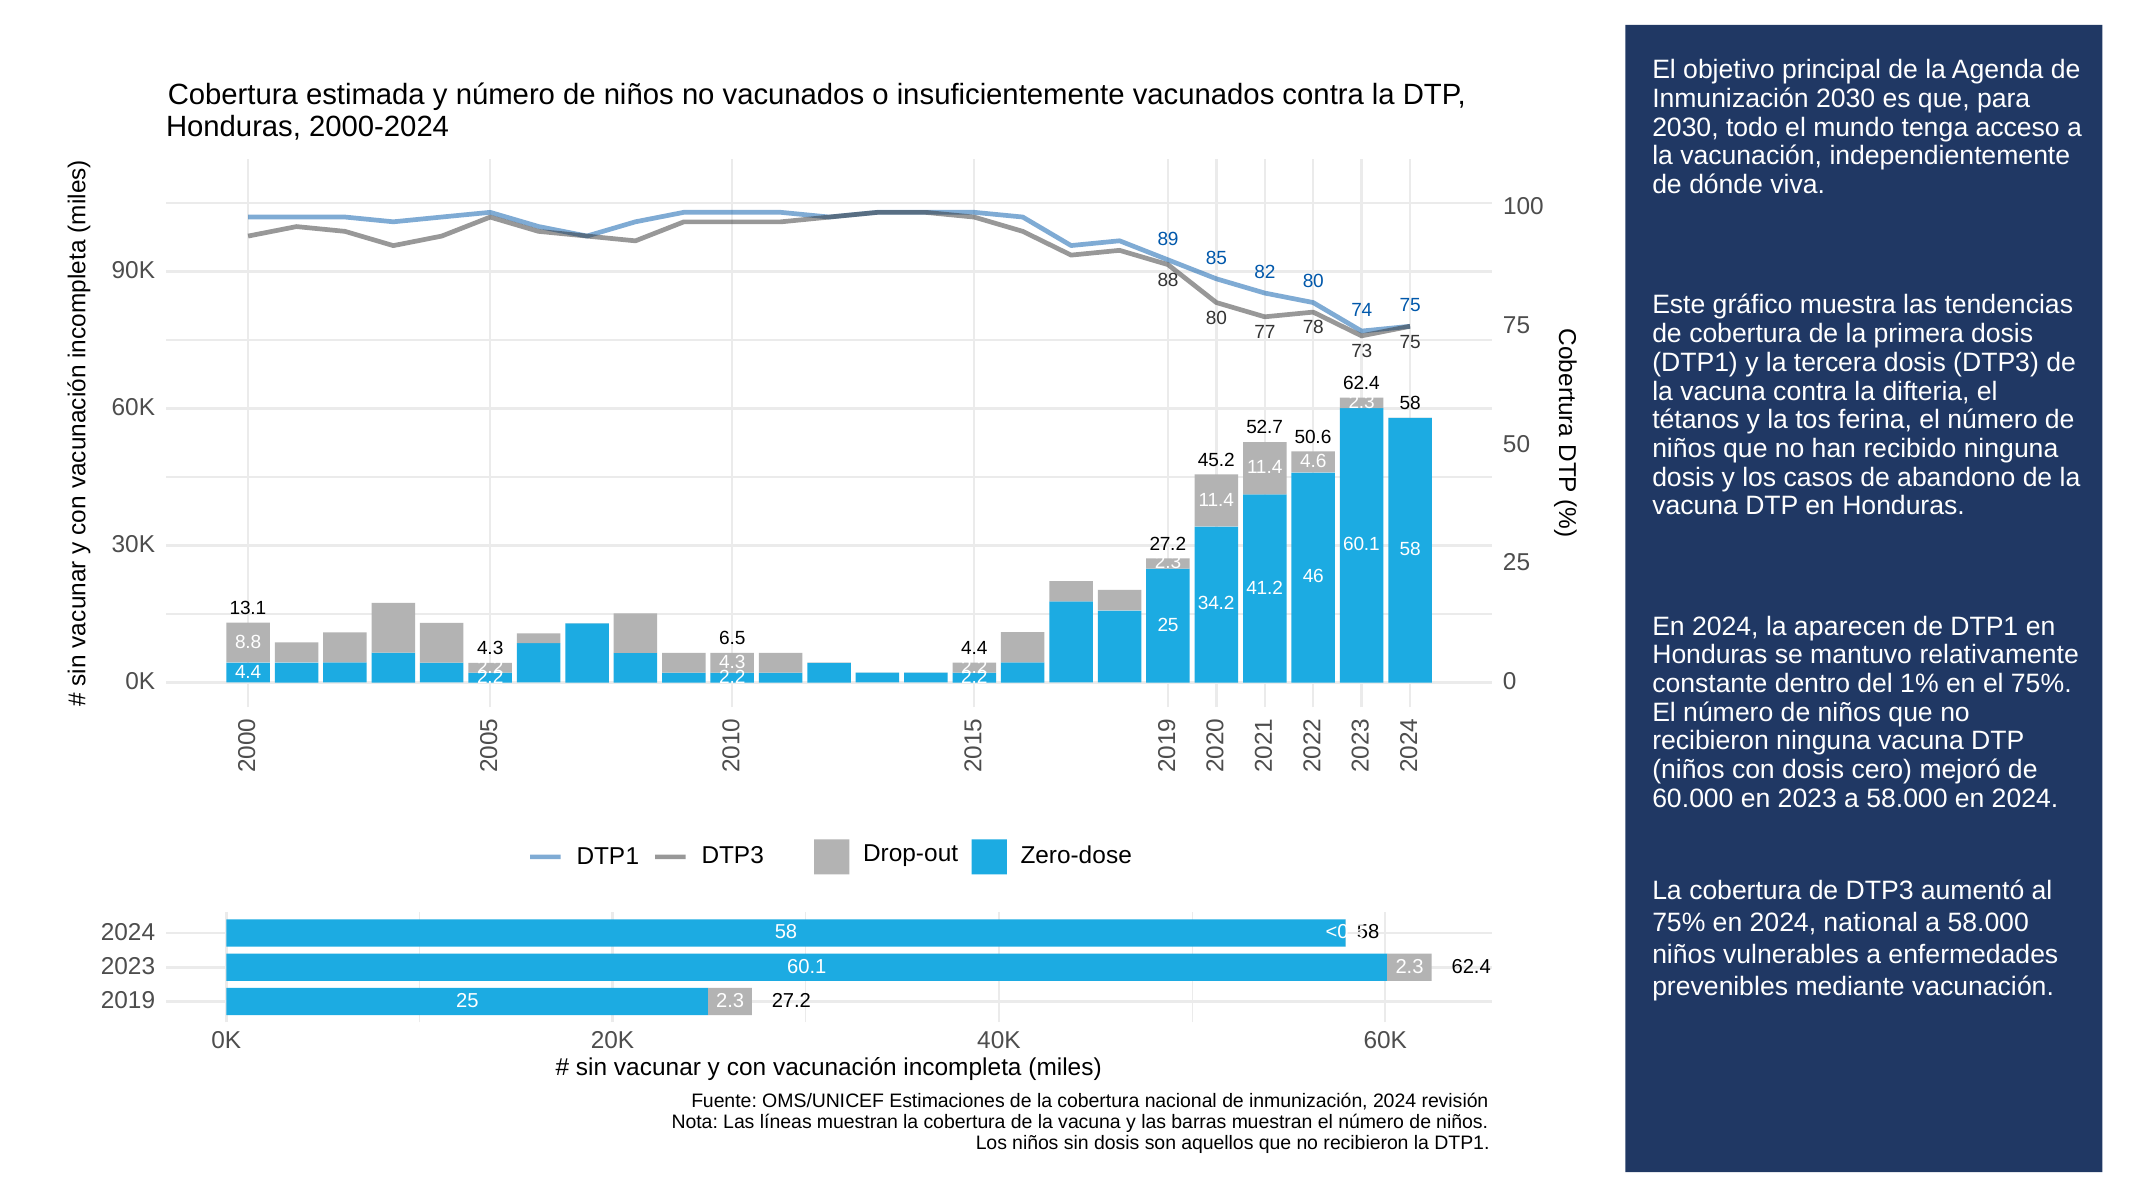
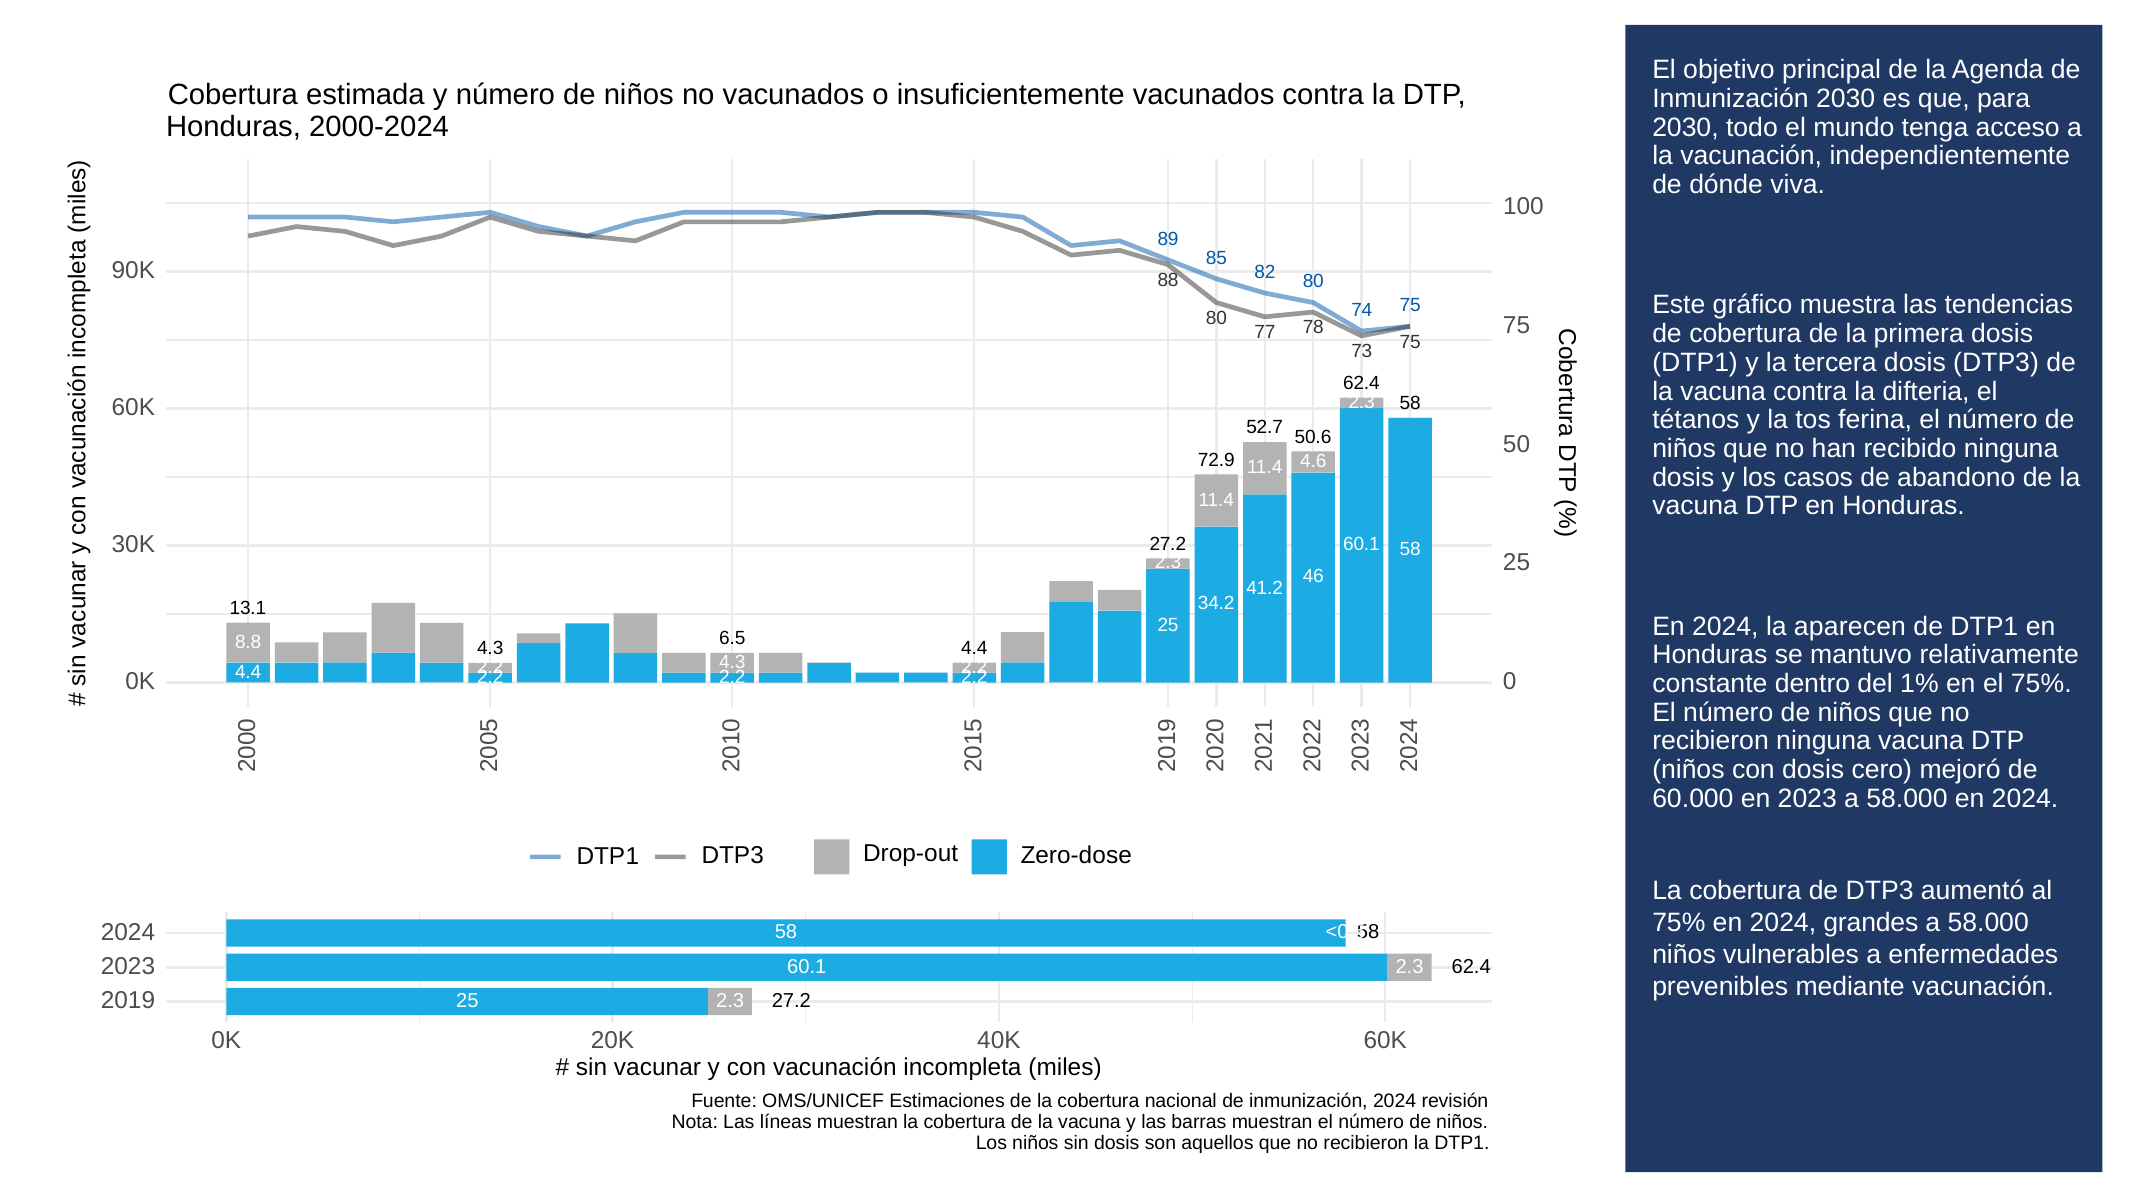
45.2: 45.2 -> 72.9 (1216, 460)
national: national -> grandes (1871, 923)
